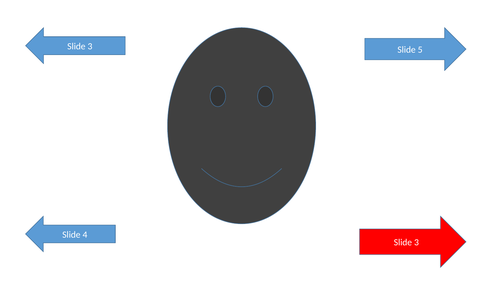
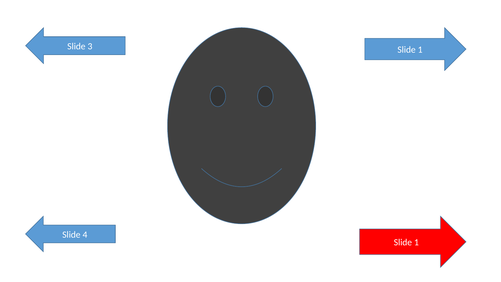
5: 5 -> 1 (420, 50)
3: 3 -> 1 (417, 242)
